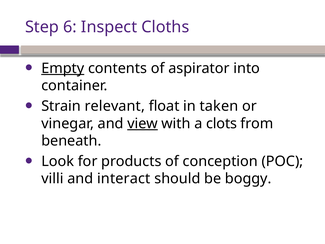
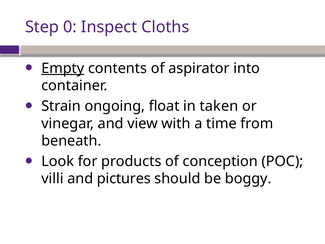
6: 6 -> 0 (70, 27)
relevant: relevant -> ongoing (115, 106)
view underline: present -> none (143, 123)
clots: clots -> time (222, 123)
interact: interact -> pictures (124, 179)
